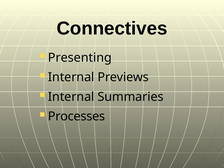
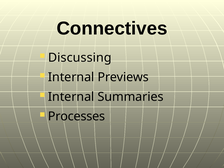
Presenting: Presenting -> Discussing (80, 58)
